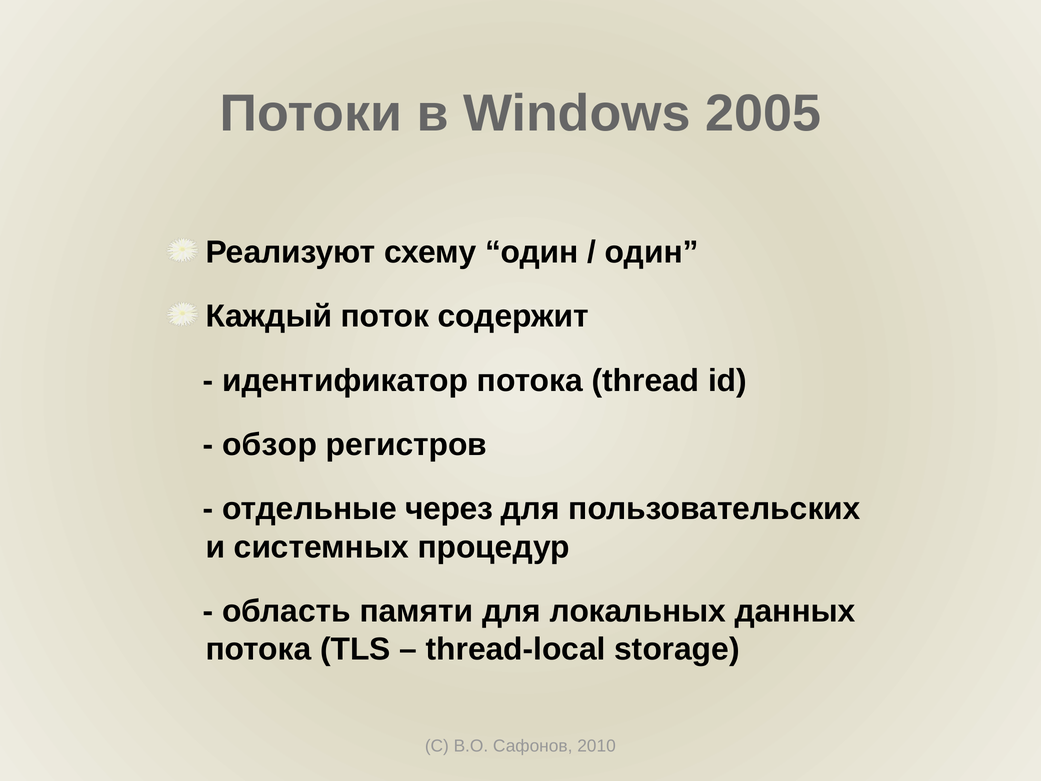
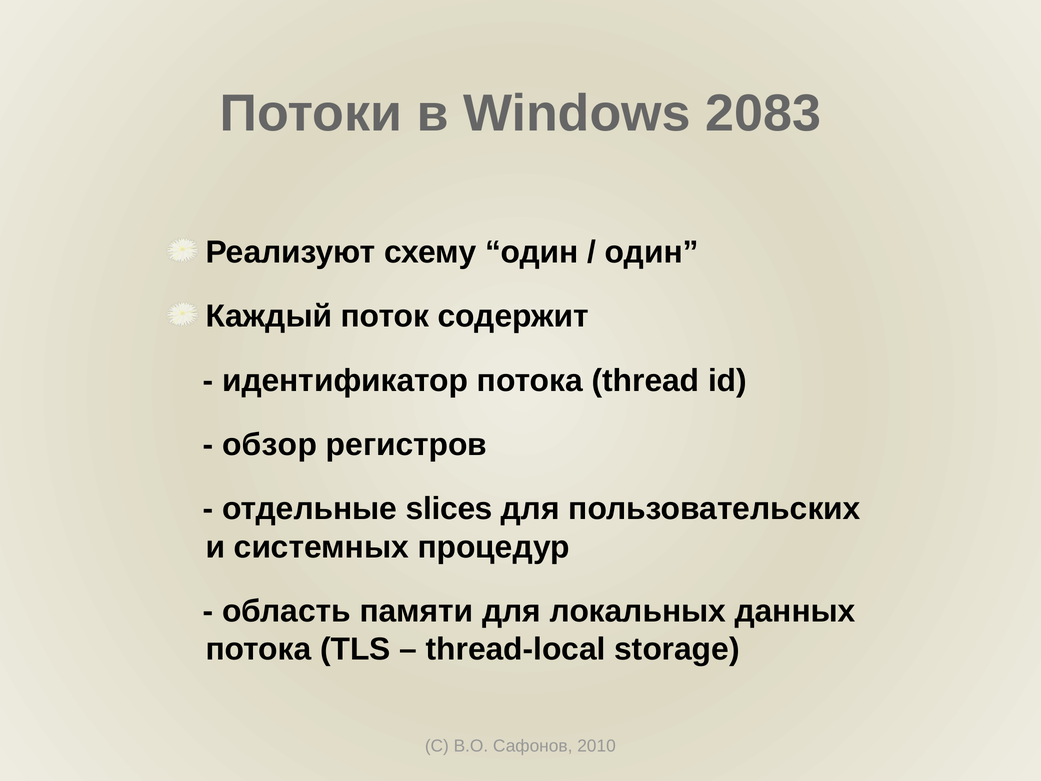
2005: 2005 -> 2083 (763, 113)
через: через -> slices (449, 509)
